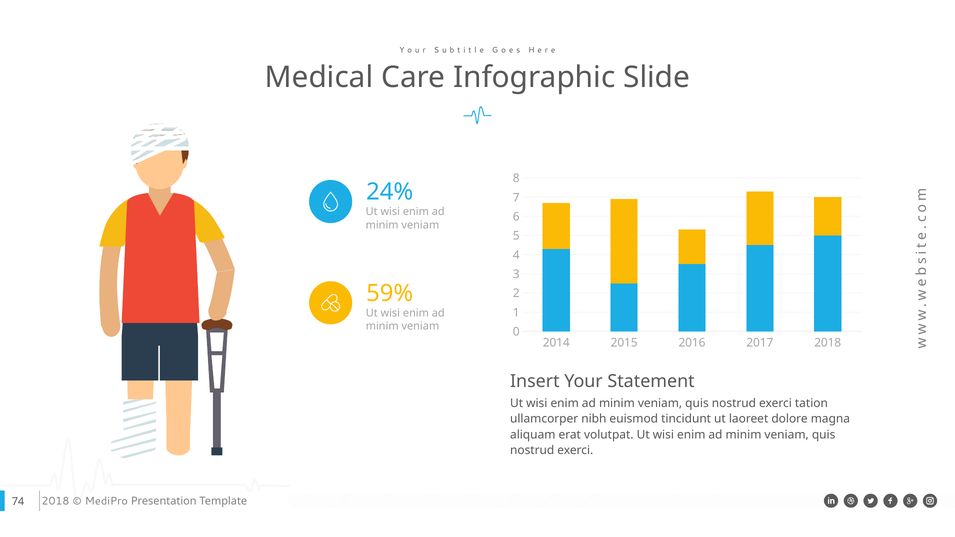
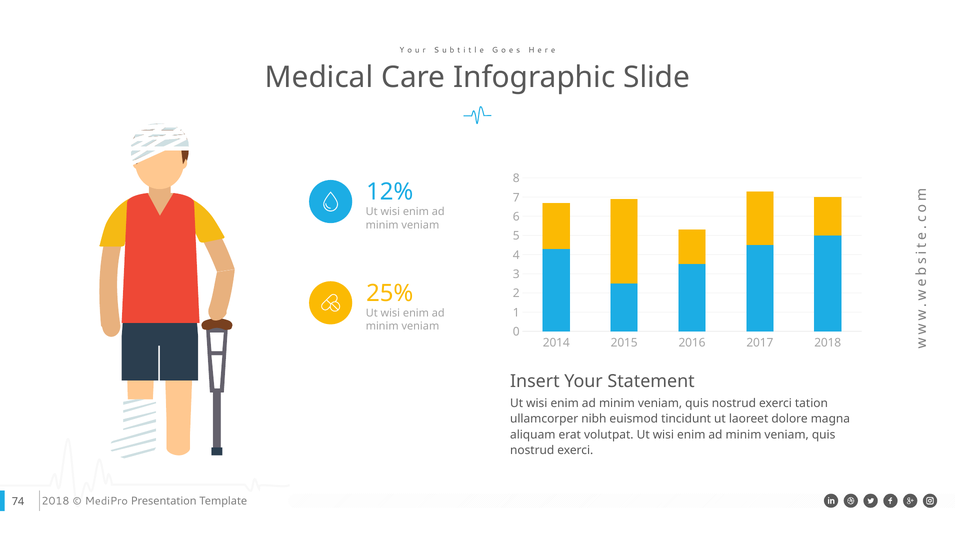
24%: 24% -> 12% (390, 192)
59%: 59% -> 25% (390, 293)
